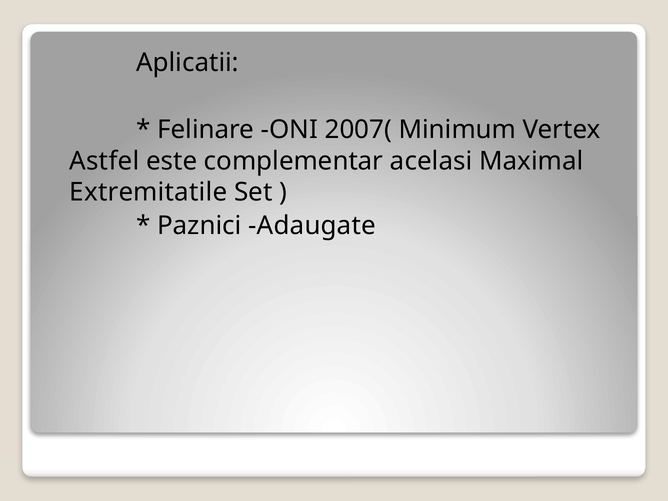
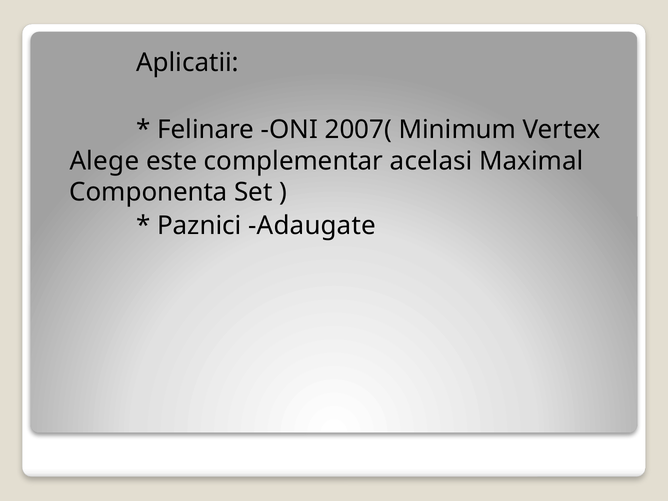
Astfel: Astfel -> Alege (104, 161)
Extremitatile: Extremitatile -> Componenta (149, 192)
